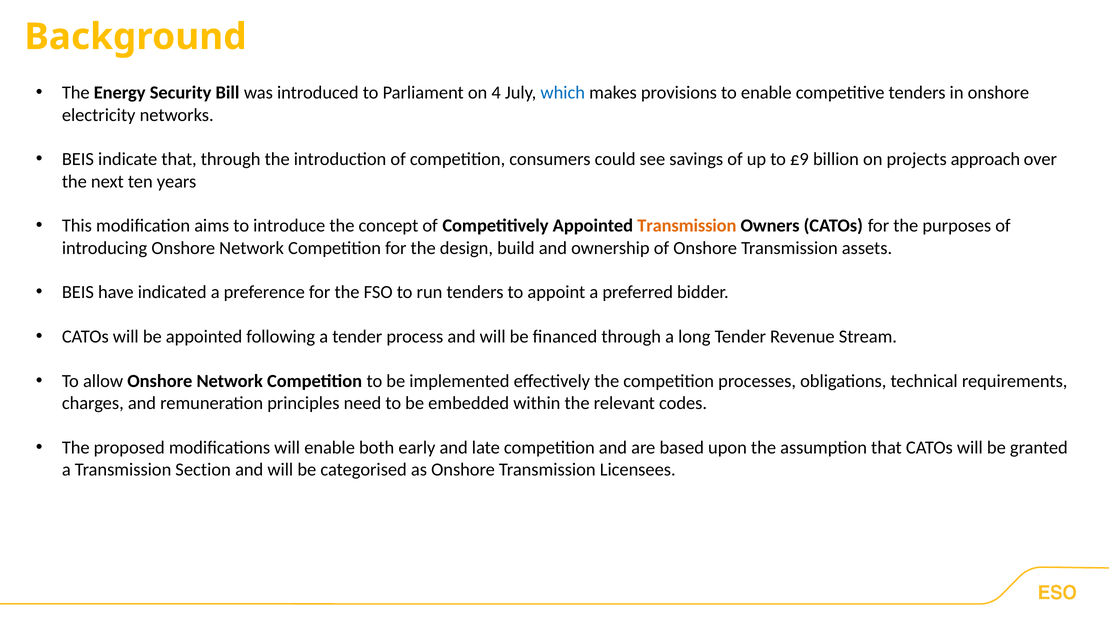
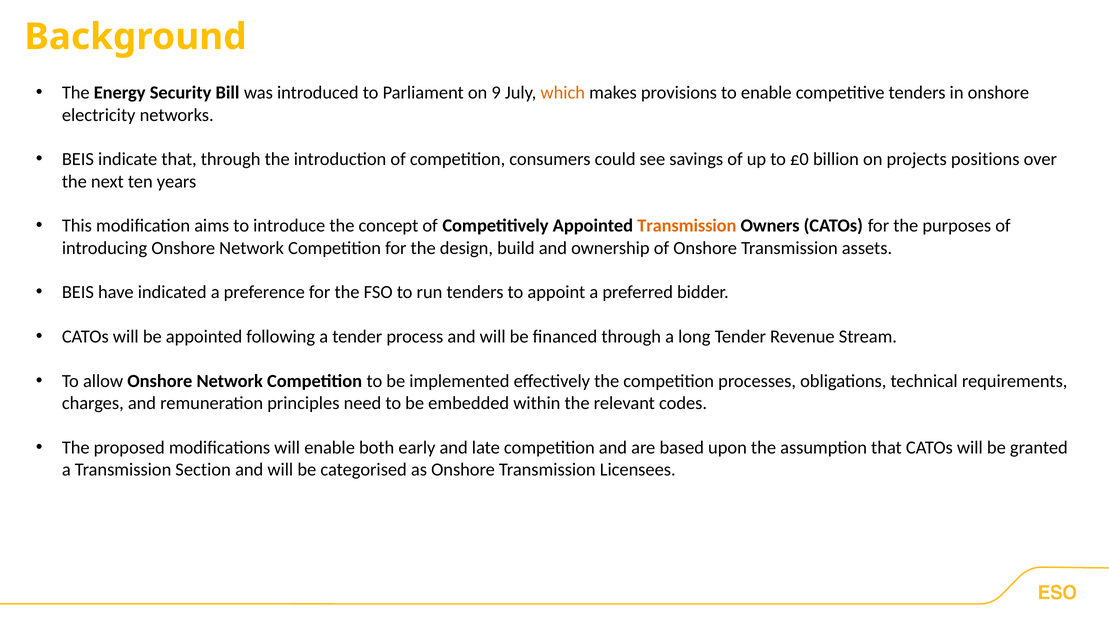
4: 4 -> 9 (496, 93)
which colour: blue -> orange (563, 93)
£9: £9 -> £0 (800, 159)
approach: approach -> positions (985, 159)
